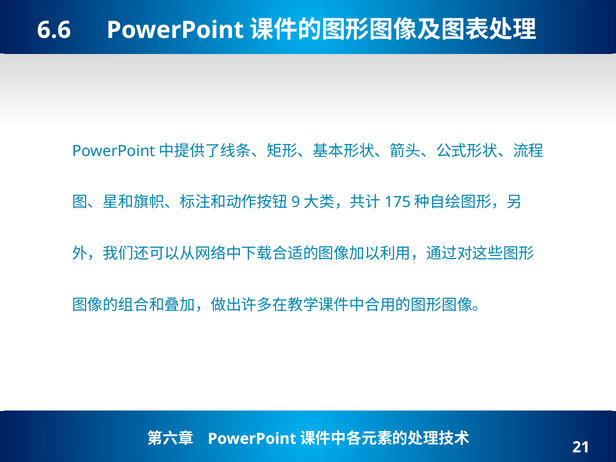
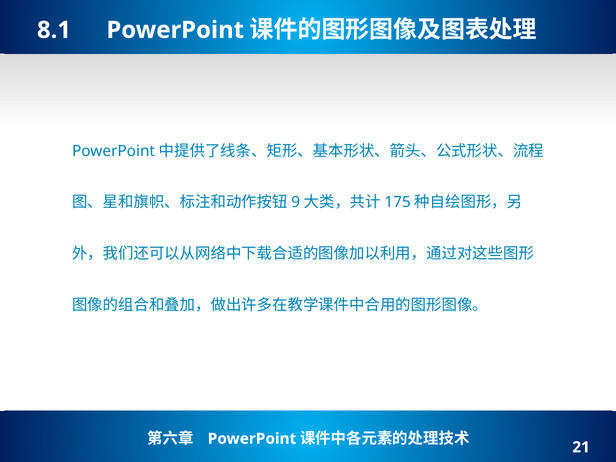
6.6: 6.6 -> 8.1 (54, 30)
